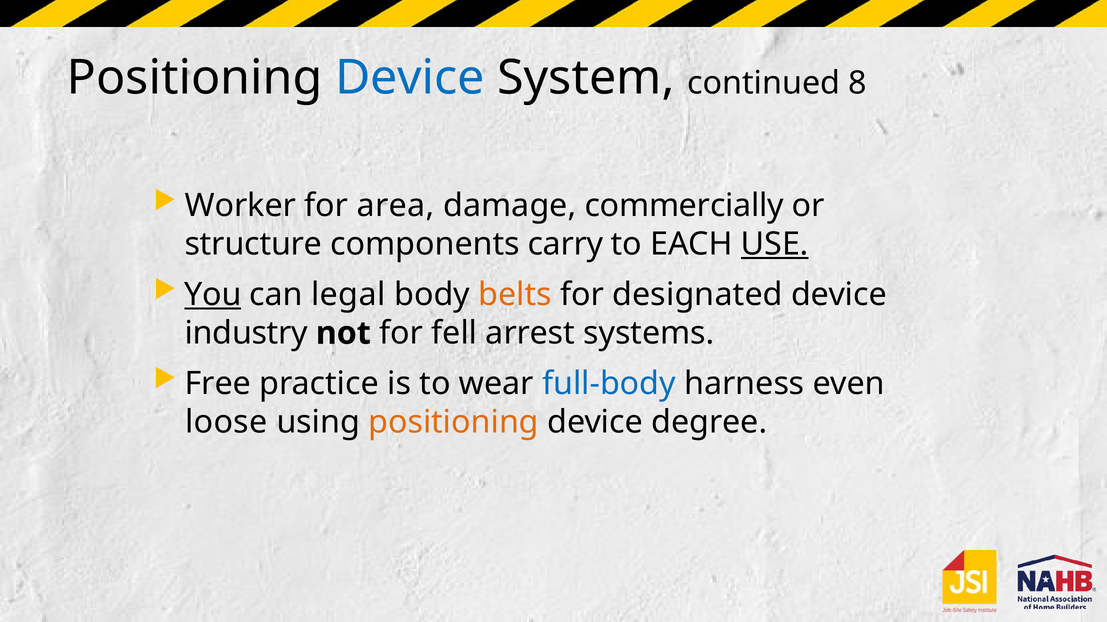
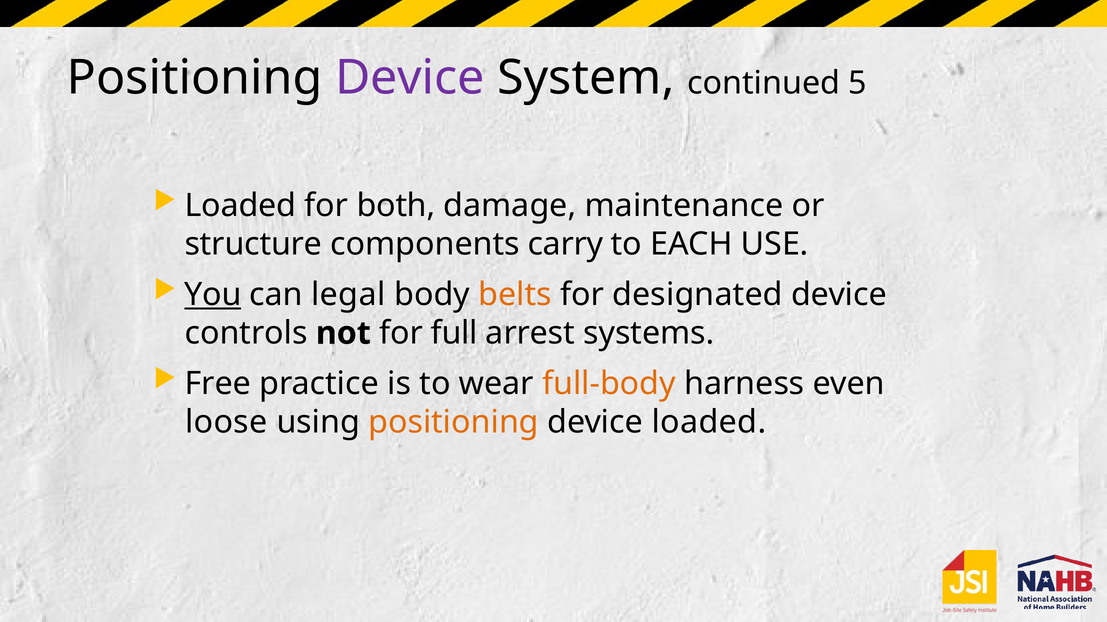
Device colour: blue -> purple (410, 78)
8: 8 -> 5 (858, 83)
Worker: Worker -> Loaded (241, 206)
area: area -> both (396, 206)
commercially: commercially -> maintenance (684, 206)
USE underline: present -> none (775, 244)
industry: industry -> controls (246, 334)
fell: fell -> full (454, 334)
full-body colour: blue -> orange (609, 384)
device degree: degree -> loaded (709, 423)
